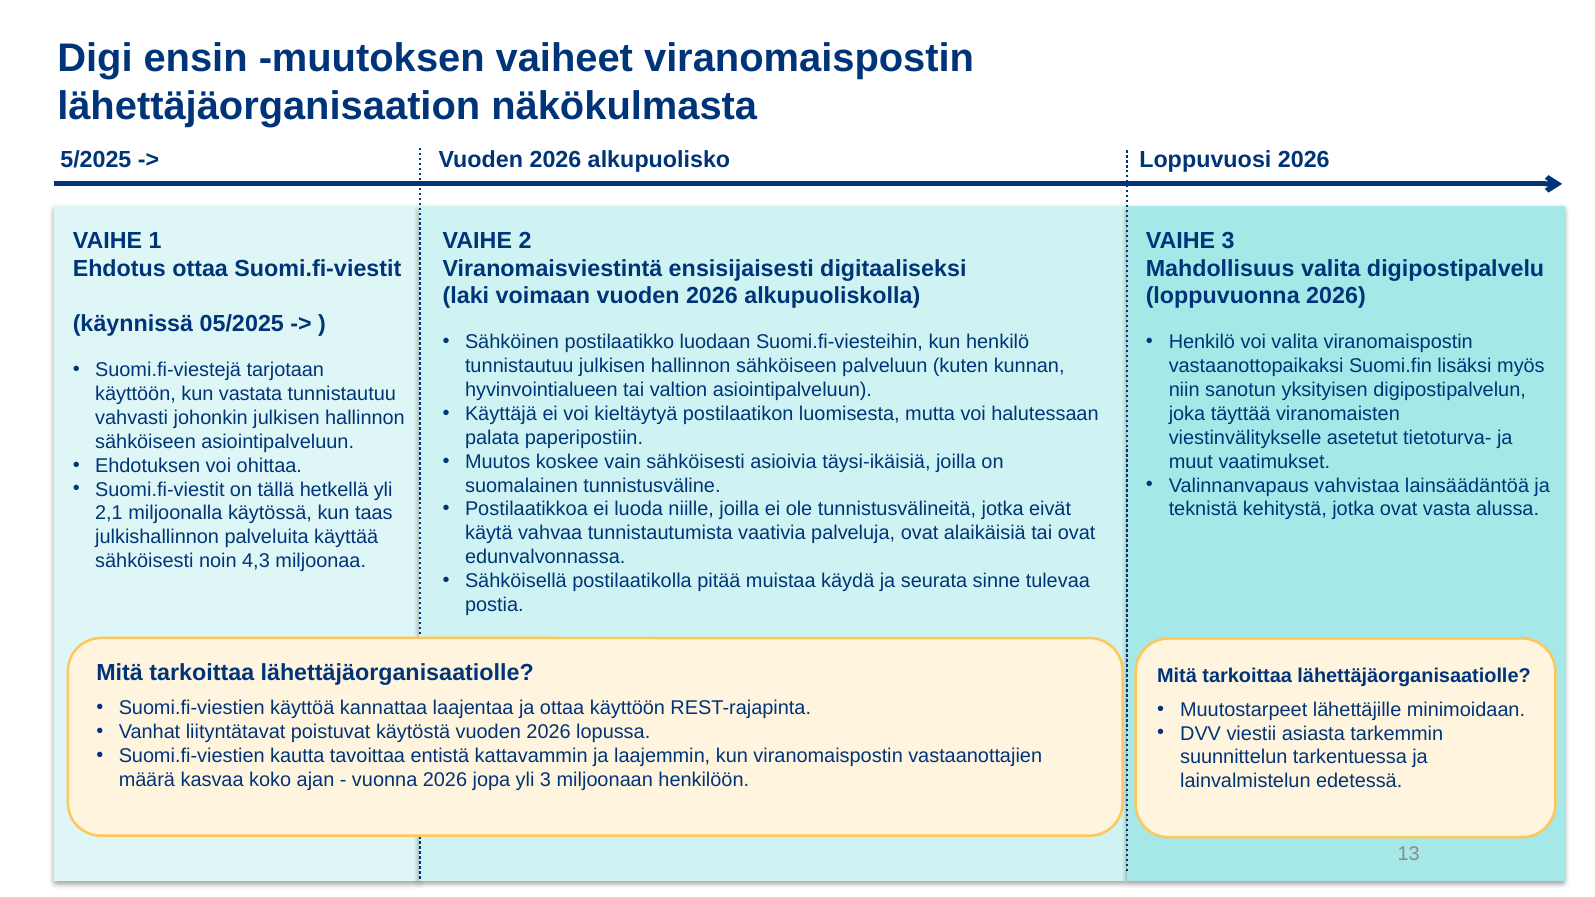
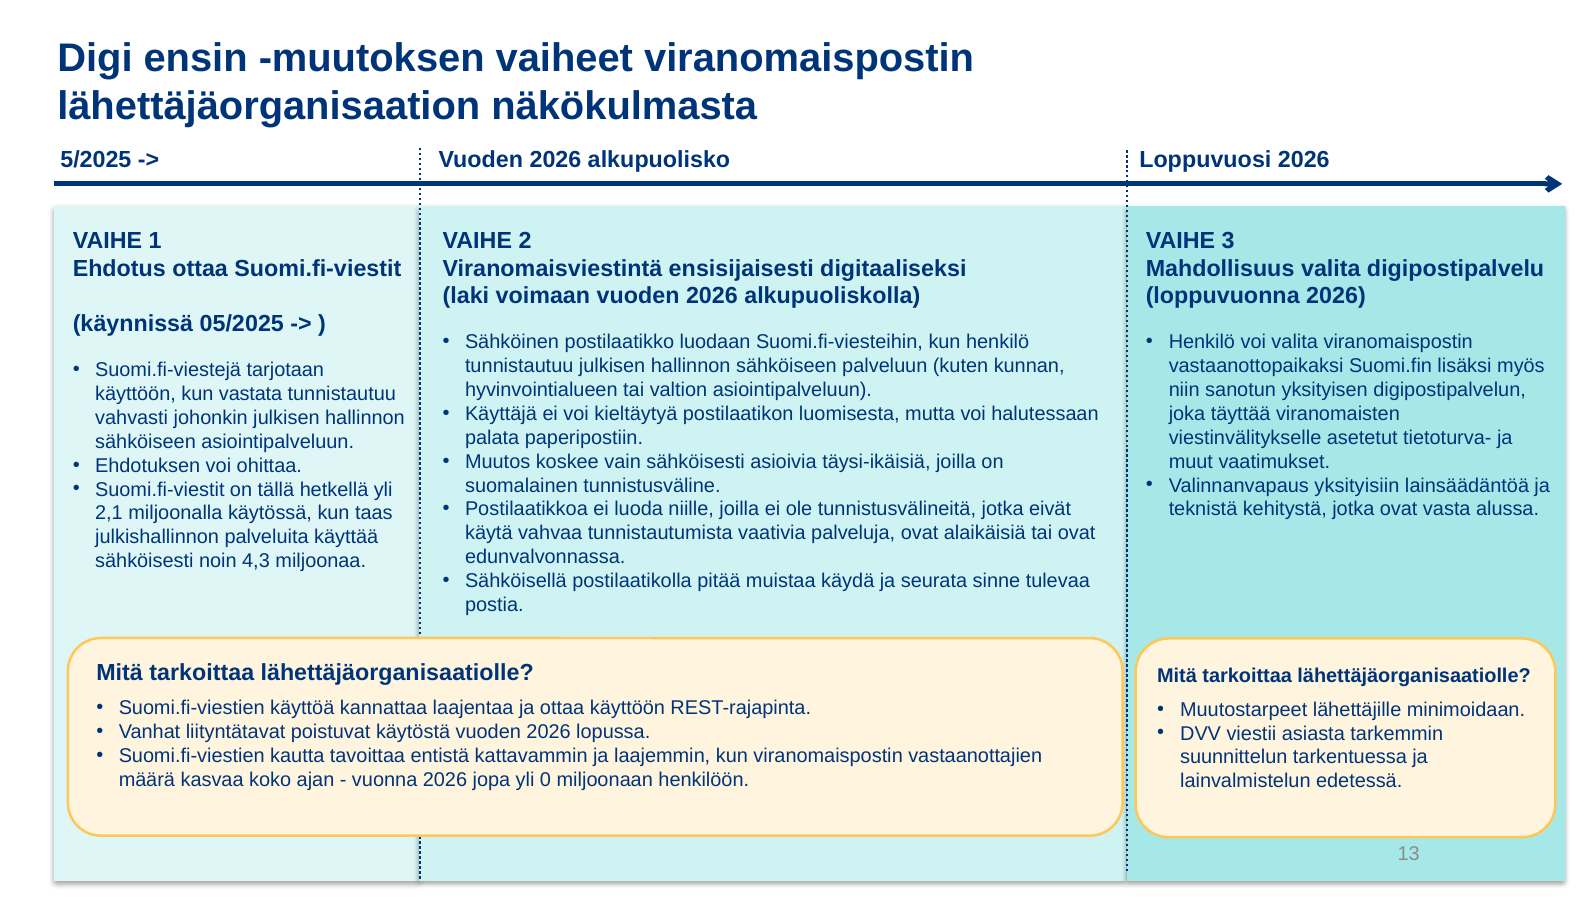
vahvistaa: vahvistaa -> yksityisiin (1357, 486)
yli 3: 3 -> 0 (546, 780)
